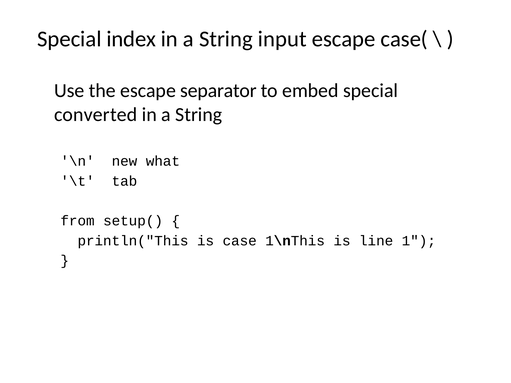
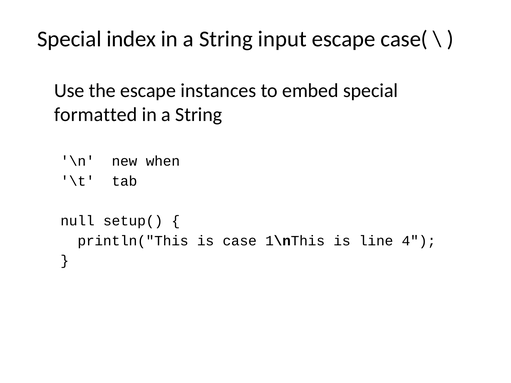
separator: separator -> instances (218, 91)
converted: converted -> formatted (96, 115)
what: what -> when (163, 161)
from: from -> null (78, 221)
1: 1 -> 4 (419, 241)
